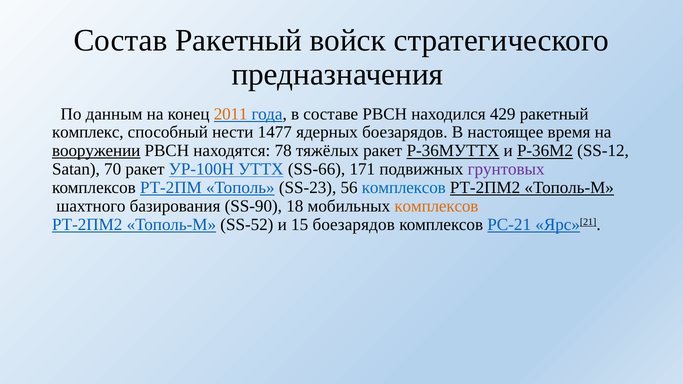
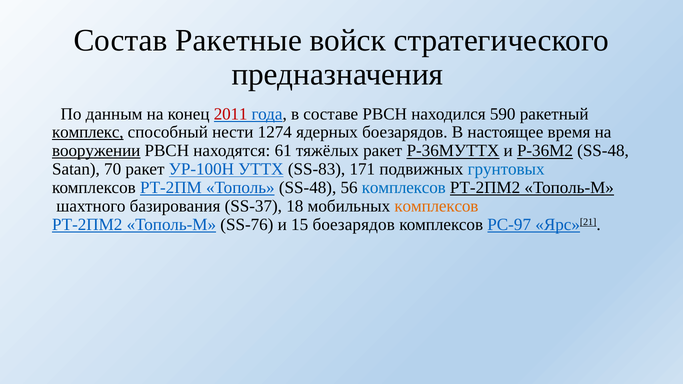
Состав Ракетный: Ракетный -> Ракетные (239, 40)
2011 colour: orange -> red (231, 114)
429: 429 -> 590 (503, 114)
комплекс underline: none -> present (88, 132)
1477: 1477 -> 1274 (275, 132)
78: 78 -> 61 (283, 151)
Р-36М2 SS-12: SS-12 -> SS-48 (603, 151)
SS-66: SS-66 -> SS-83 (317, 169)
грунтовых colour: purple -> blue (506, 169)
Тополь SS-23: SS-23 -> SS-48 (308, 188)
SS-90: SS-90 -> SS-37 (253, 206)
SS-52: SS-52 -> SS-76 (247, 225)
РС-21: РС-21 -> РС-97 (509, 225)
